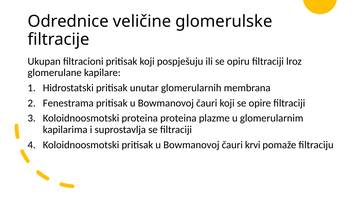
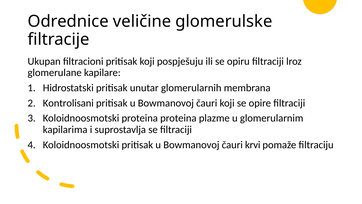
Fenestrama: Fenestrama -> Kontrolisani (68, 103)
